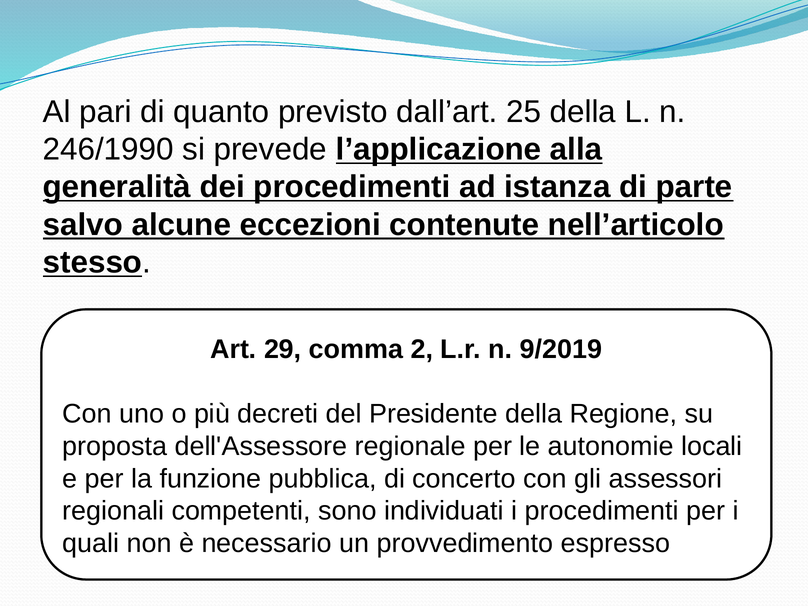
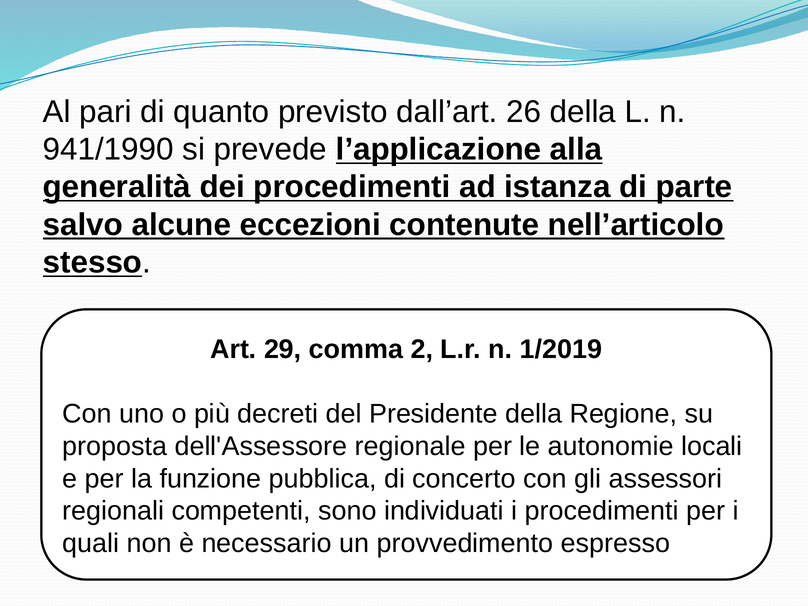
25: 25 -> 26 (524, 112)
246/1990: 246/1990 -> 941/1990 (108, 149)
9/2019: 9/2019 -> 1/2019 (561, 349)
